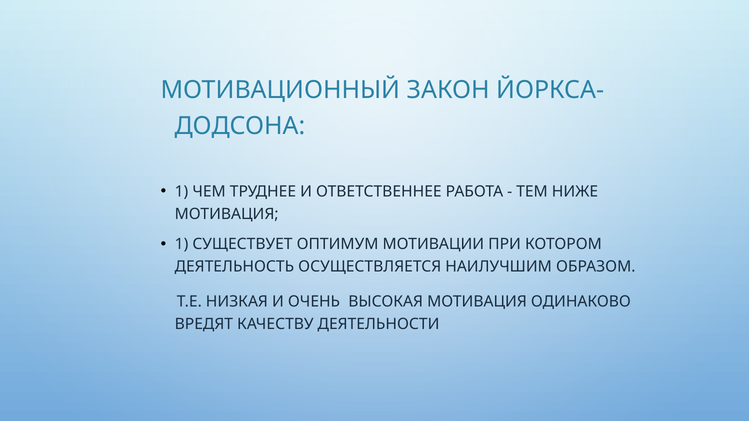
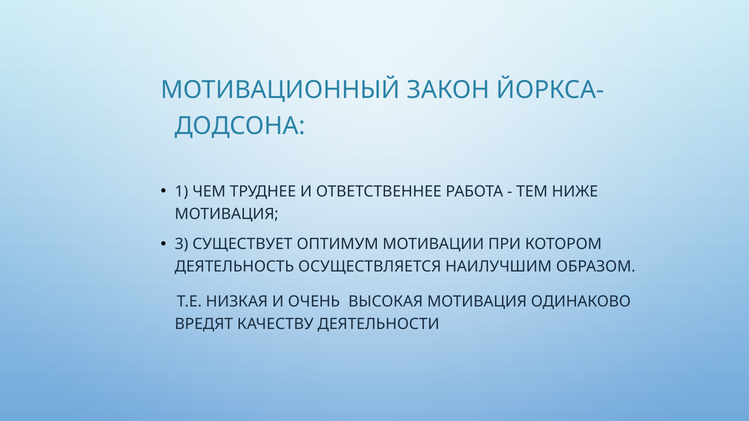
1: 1 -> 3 (182, 244)
